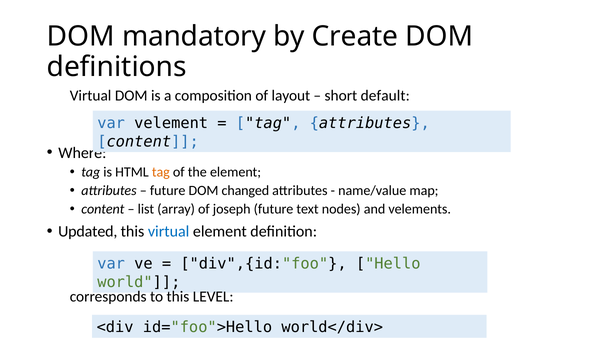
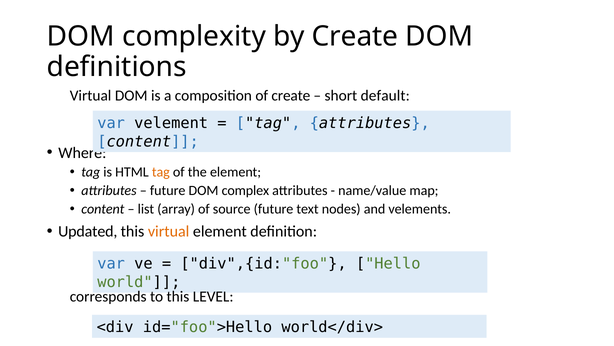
mandatory: mandatory -> complexity (194, 36)
of layout: layout -> create (291, 96)
changed: changed -> complex (245, 190)
joseph: joseph -> source (232, 209)
virtual colour: blue -> orange (169, 231)
